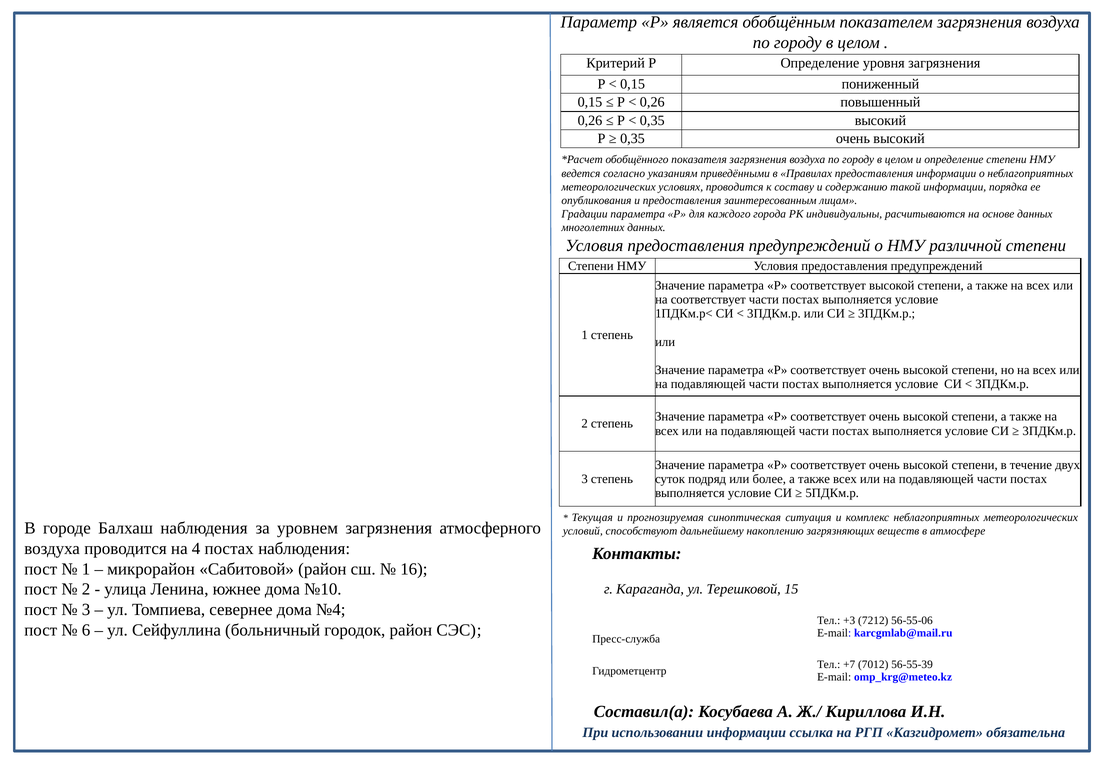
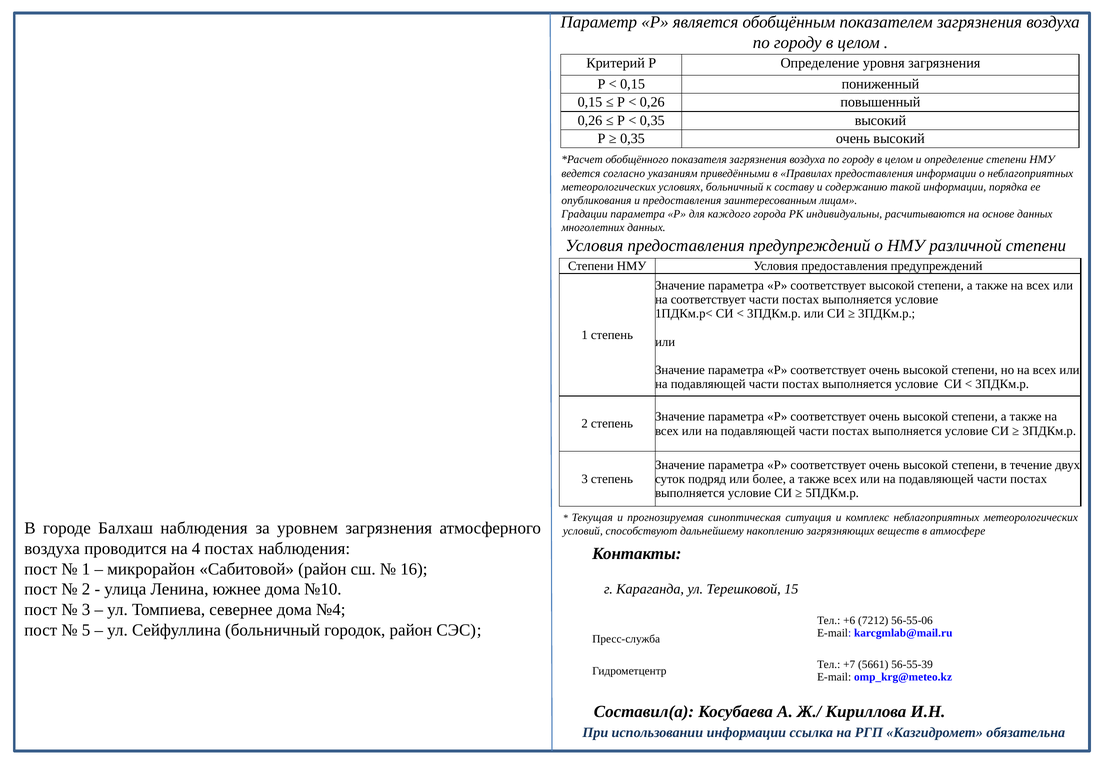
условиях проводится: проводится -> больничный (735, 187)
+3: +3 -> +6 (849, 621)
6: 6 -> 5 (86, 630)
7012: 7012 -> 5661 (873, 665)
